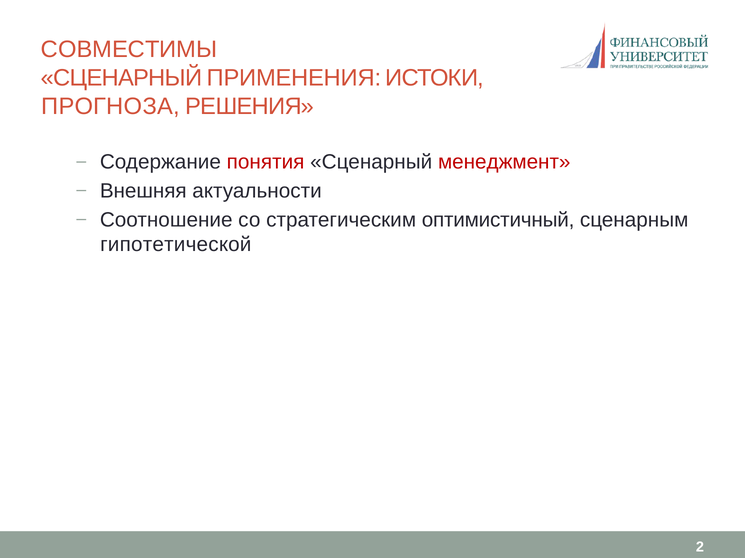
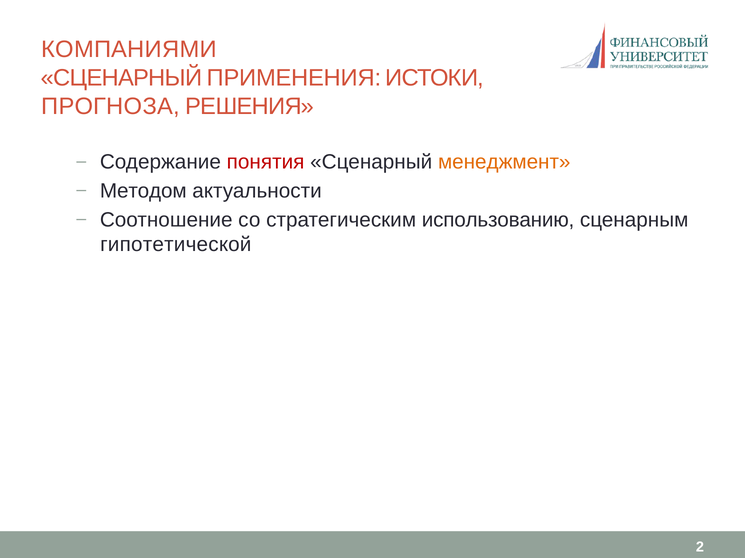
СОВМЕСТИМЫ: СОВМЕСТИМЫ -> КОМПАНИЯМИ (129, 50)
менеджмент colour: red -> orange (504, 162)
Внешняя: Внешняя -> Методом (143, 191)
оптимистичный: оптимистичный -> использованию (498, 220)
